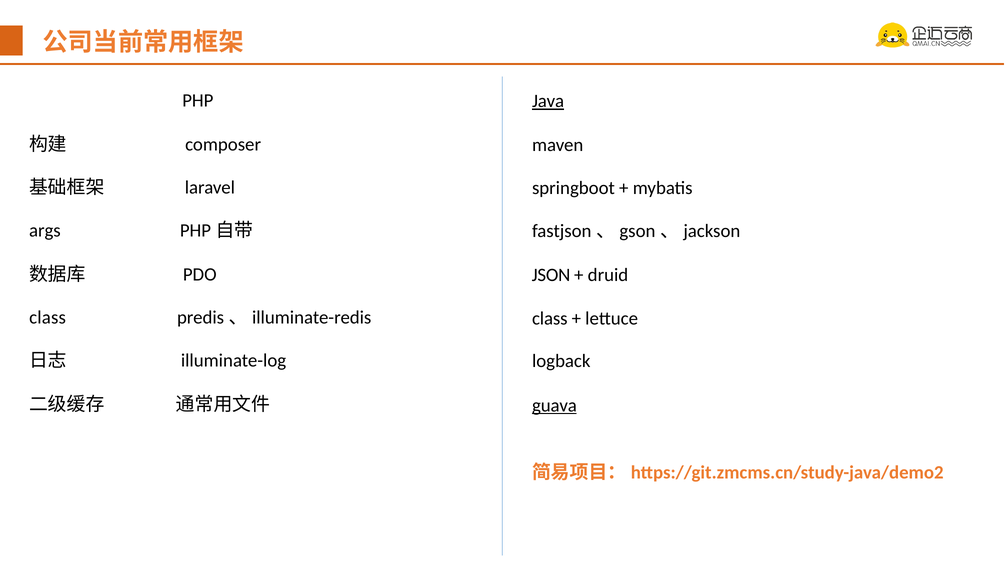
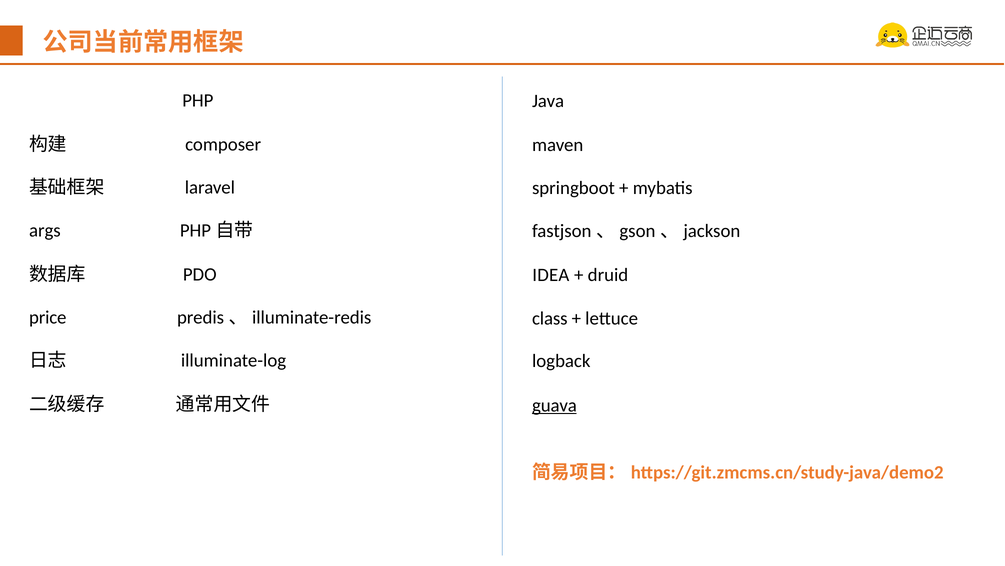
Java underline: present -> none (548, 101)
JSON: JSON -> IDEA (551, 275)
class: class -> price (48, 317)
